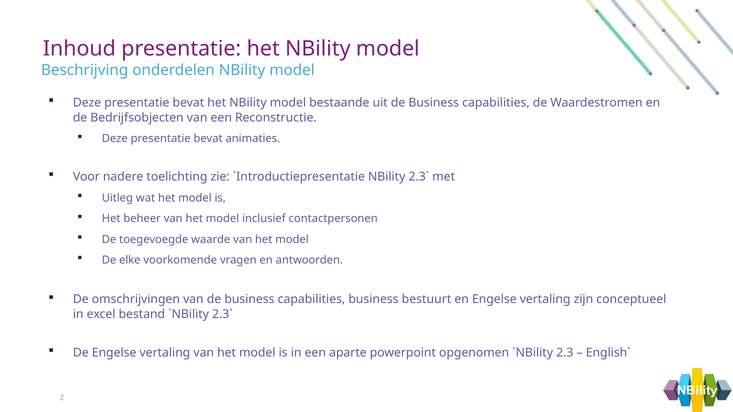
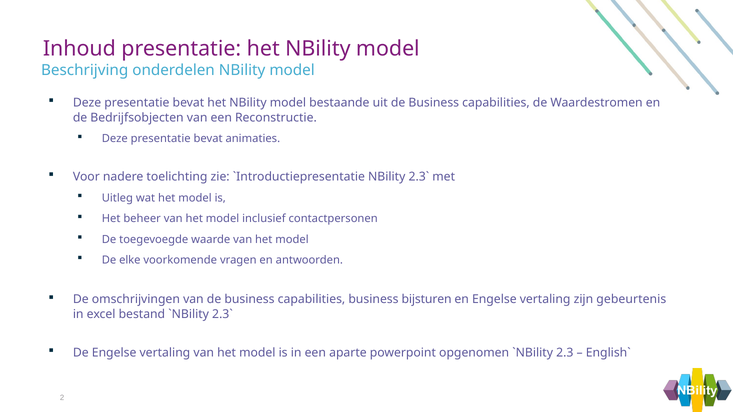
bestuurt: bestuurt -> bijsturen (427, 300)
conceptueel: conceptueel -> gebeurtenis (631, 300)
